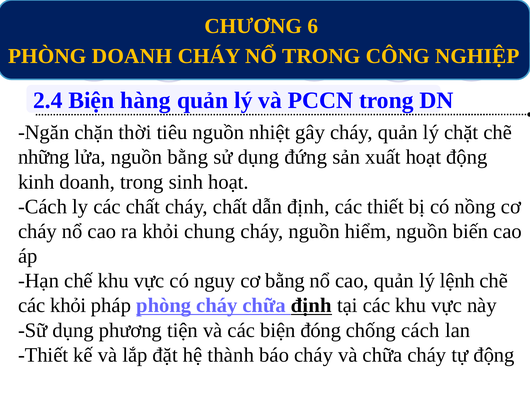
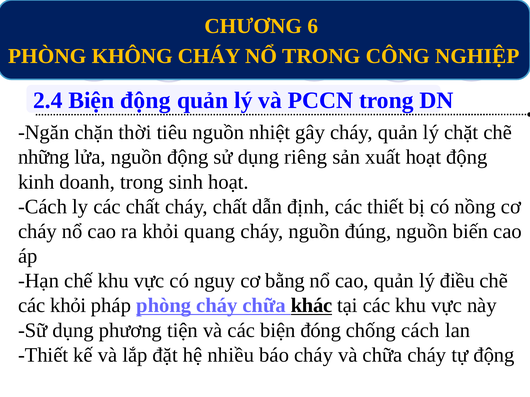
PHÒNG DOANH: DOANH -> KHÔNG (132, 56)
Biện hàng: hàng -> động (146, 101)
nguồn bằng: bằng -> động (188, 157)
đứng: đứng -> riêng (306, 157)
chung: chung -> quang (210, 232)
hiểm: hiểm -> đúng (368, 232)
lệnh: lệnh -> điều (457, 281)
chữa định: định -> khác (312, 306)
thành: thành -> nhiều (231, 355)
